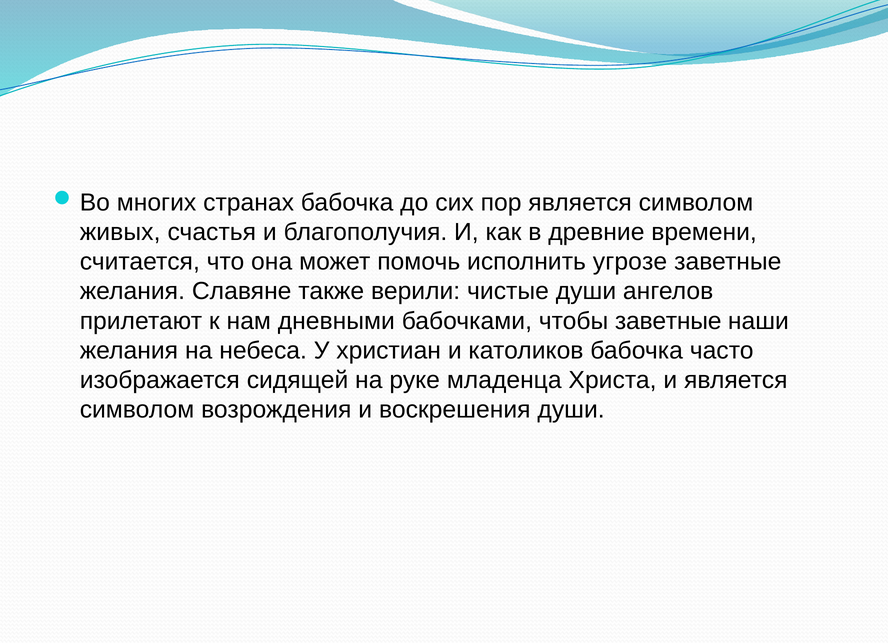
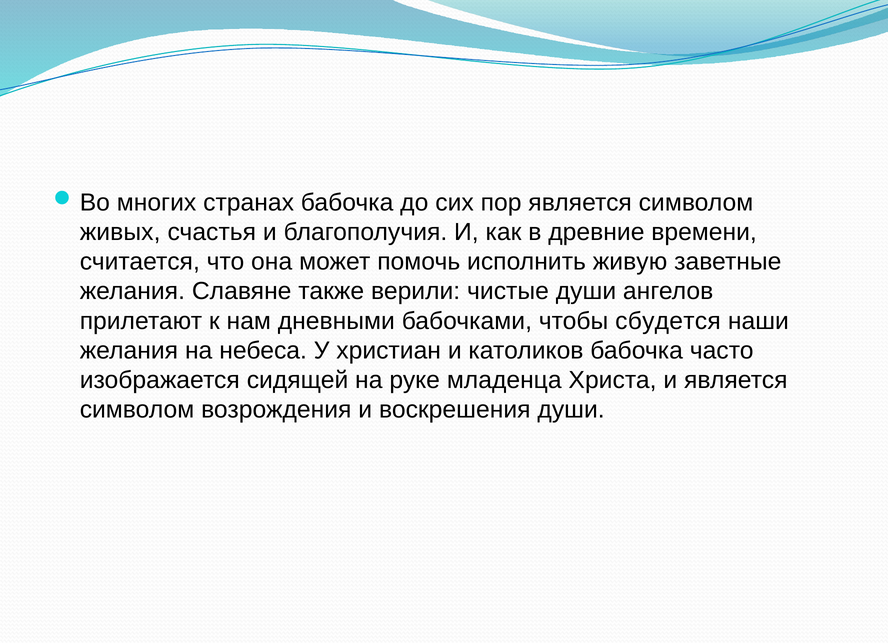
угрозе: угрозе -> живую (630, 262)
чтобы заветные: заветные -> сбудется (668, 321)
